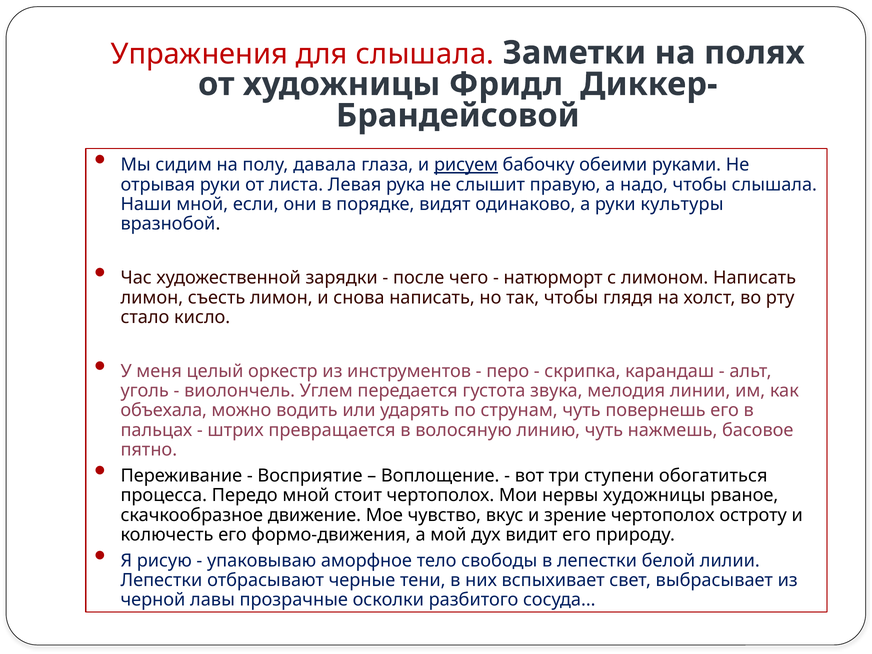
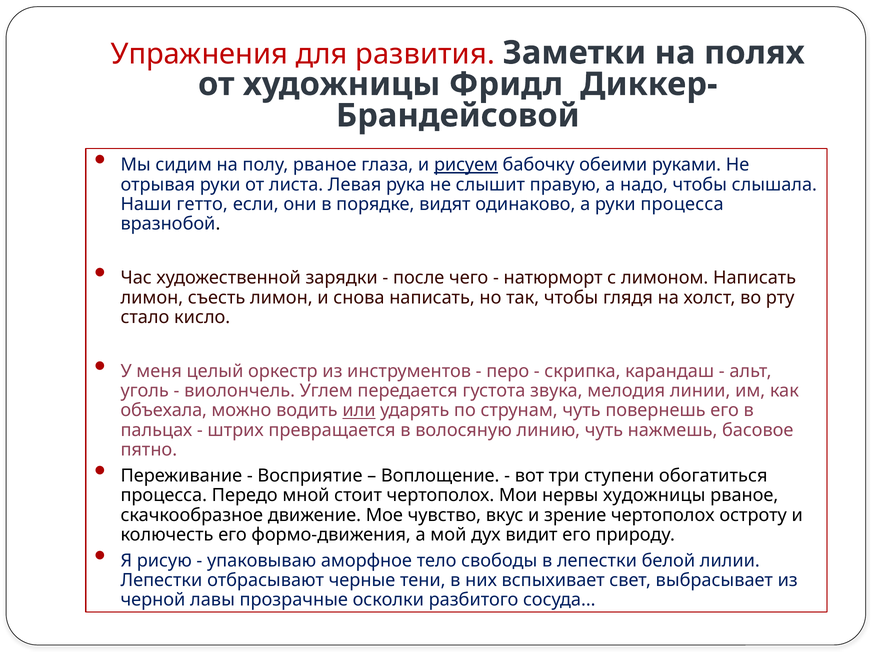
для слышала: слышала -> развития (425, 54)
полу давала: давала -> рваное (325, 165)
Наши мной: мной -> гетто (202, 204)
руки культуры: культуры -> процесса (682, 204)
или underline: none -> present (359, 411)
